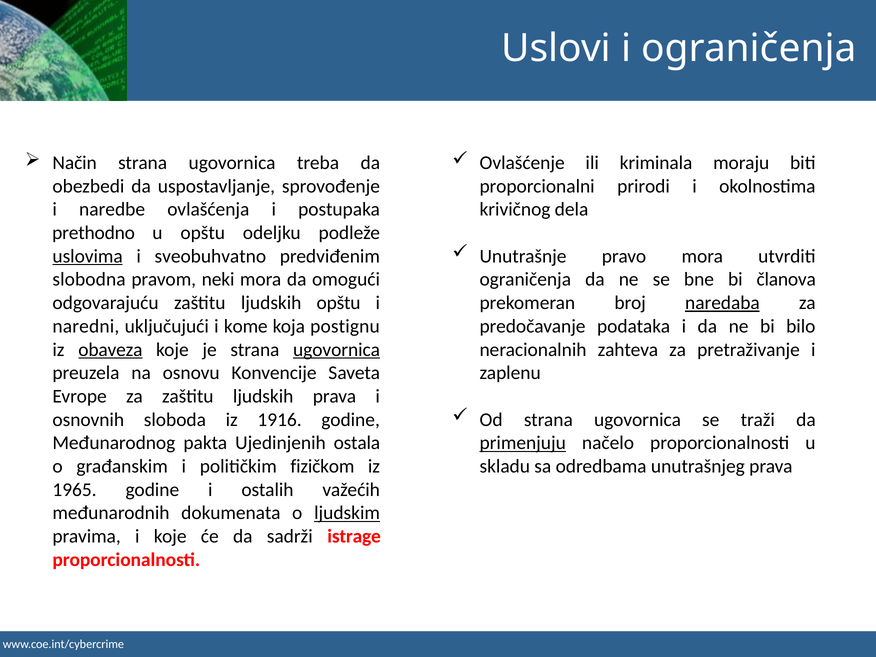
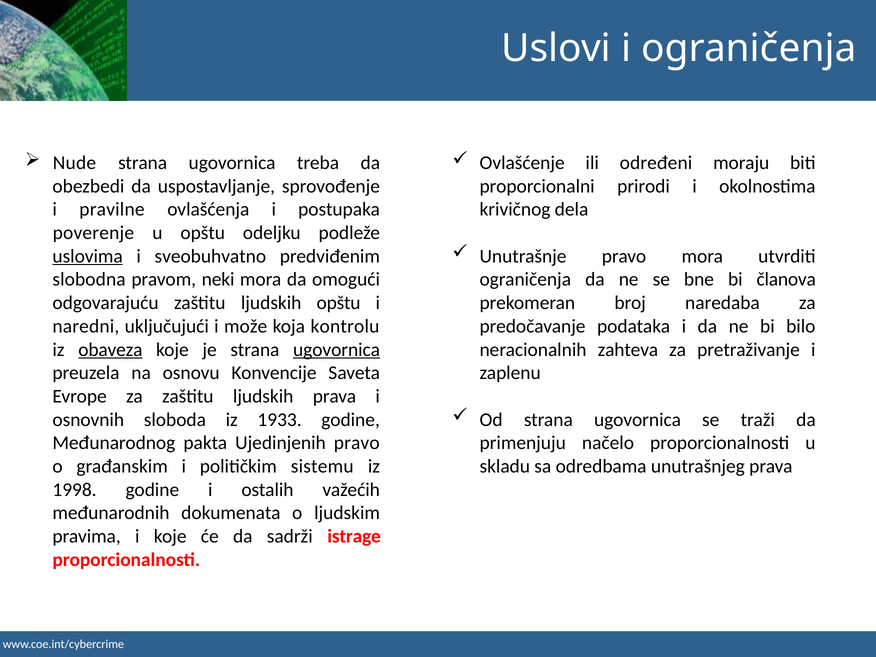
Način: Način -> Nude (74, 163)
kriminala: kriminala -> određeni (656, 163)
naredbe: naredbe -> pravilne (112, 210)
prethodno: prethodno -> poverenje (93, 233)
naredaba underline: present -> none (722, 303)
kome: kome -> može (246, 326)
postignu: postignu -> kontrolu (345, 326)
1916: 1916 -> 1933 (280, 420)
Ujedinjenih ostala: ostala -> pravo (357, 443)
primenjuju underline: present -> none (523, 443)
fizičkom: fizičkom -> sistemu (322, 466)
1965: 1965 -> 1998 (75, 490)
ljudskim underline: present -> none (347, 513)
